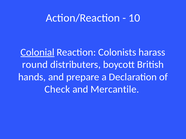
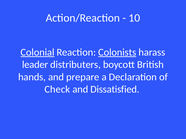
Colonists underline: none -> present (117, 52)
round: round -> leader (35, 65)
Mercantile: Mercantile -> Dissatisfied (115, 90)
